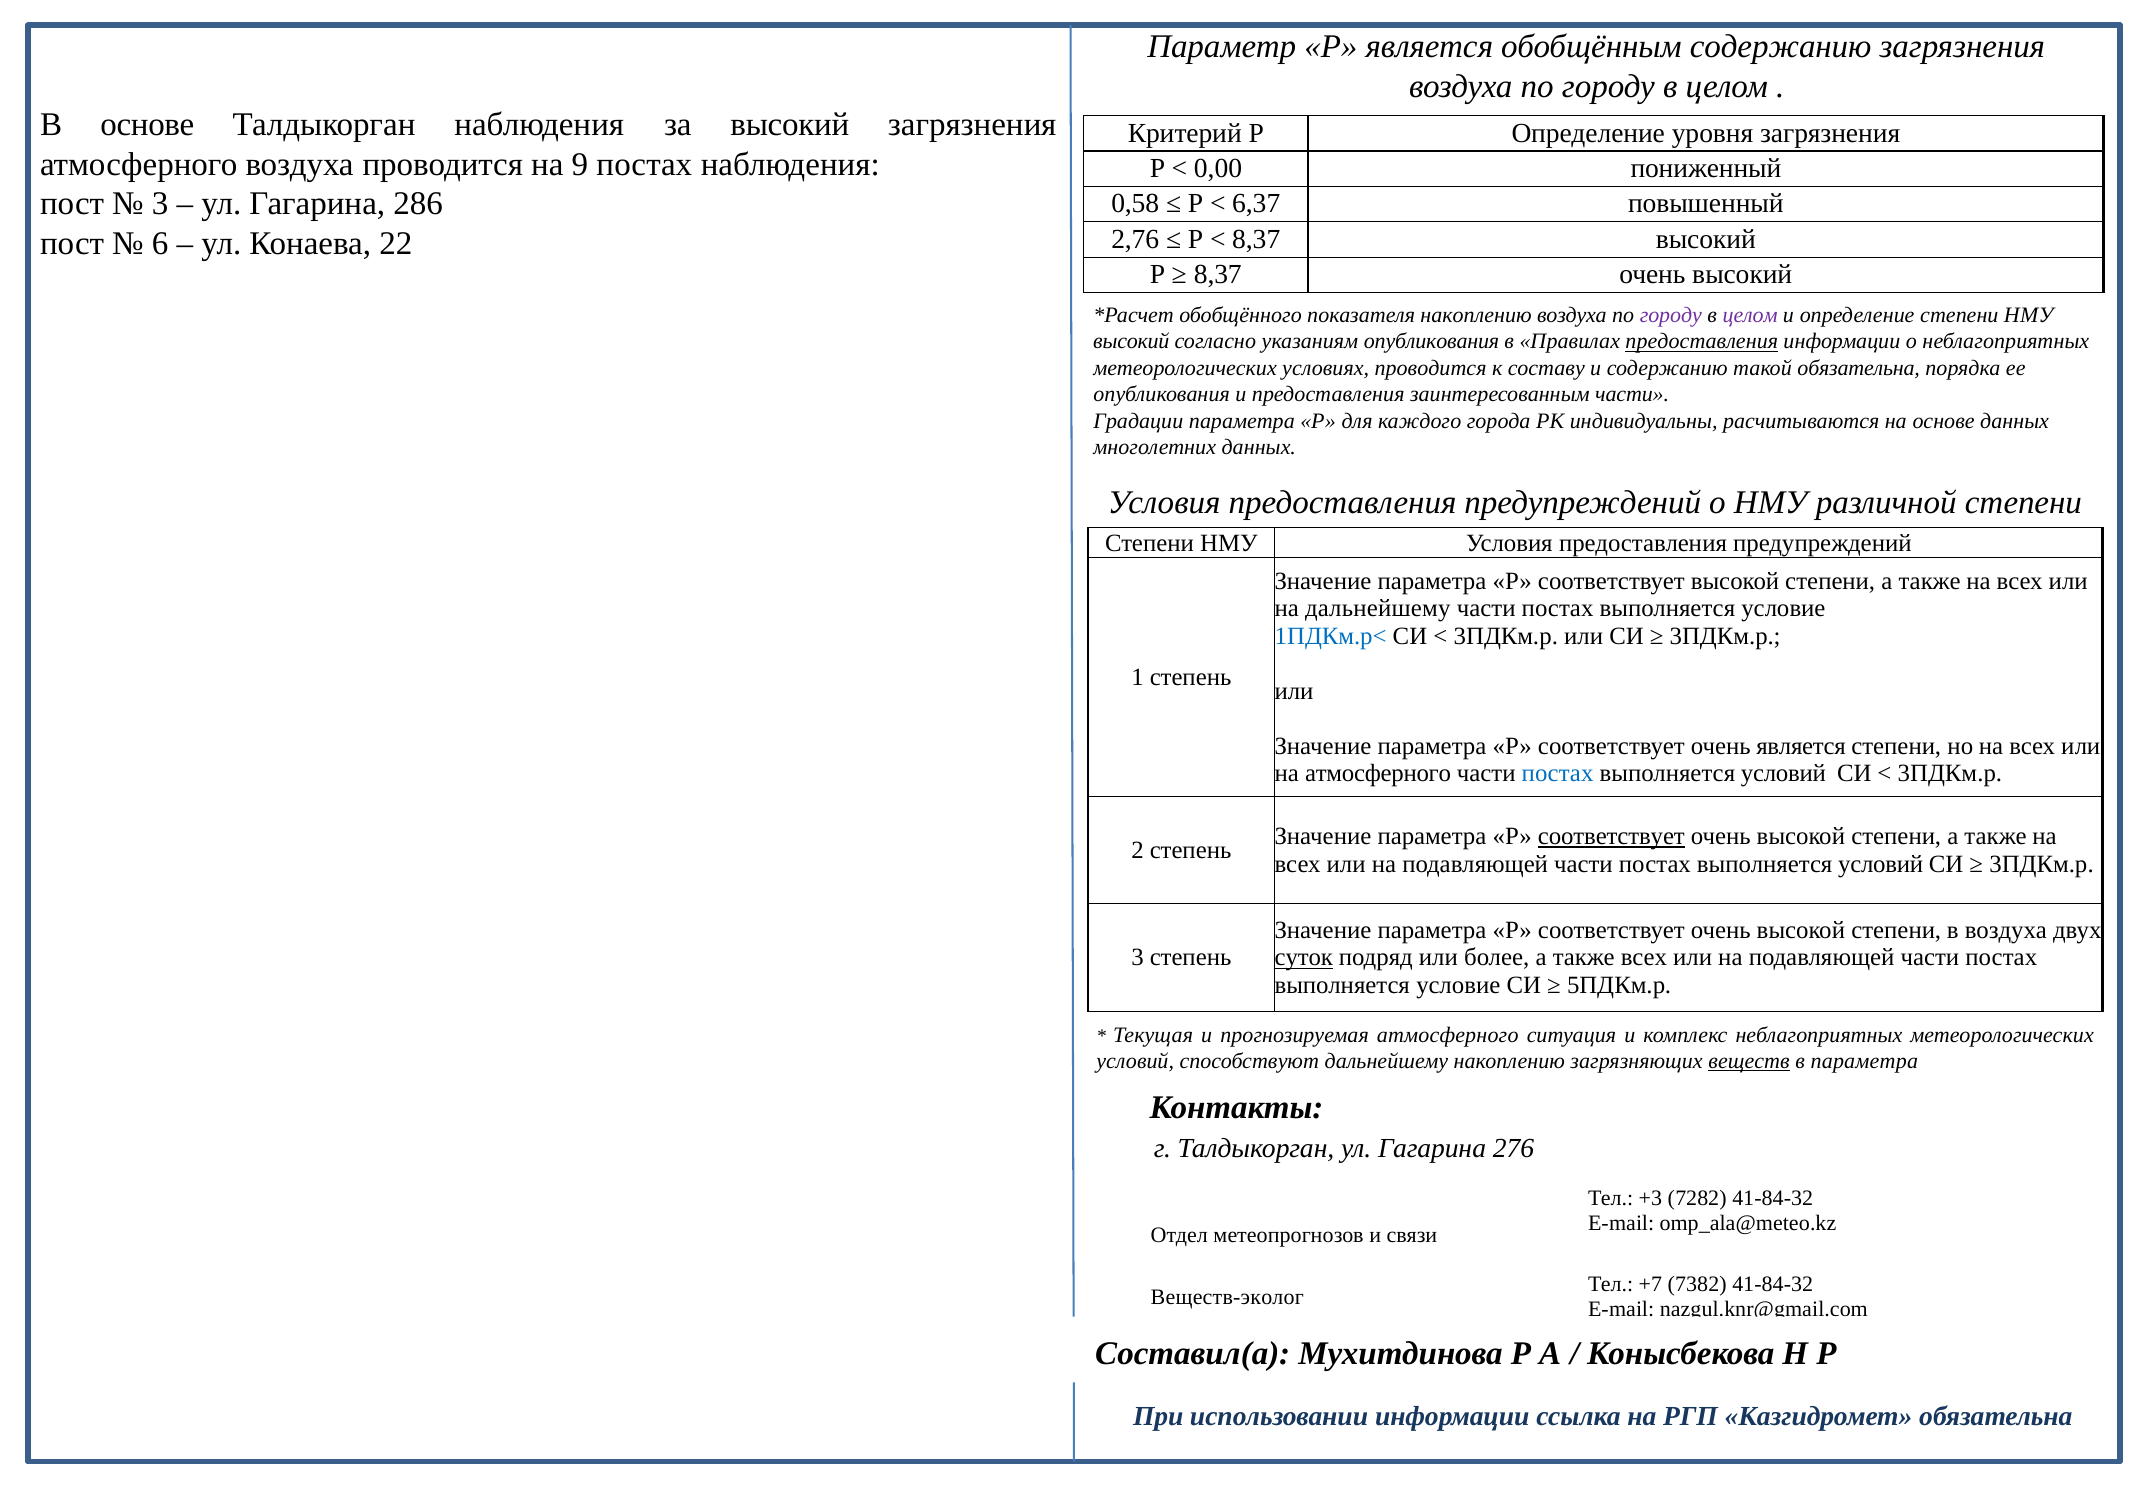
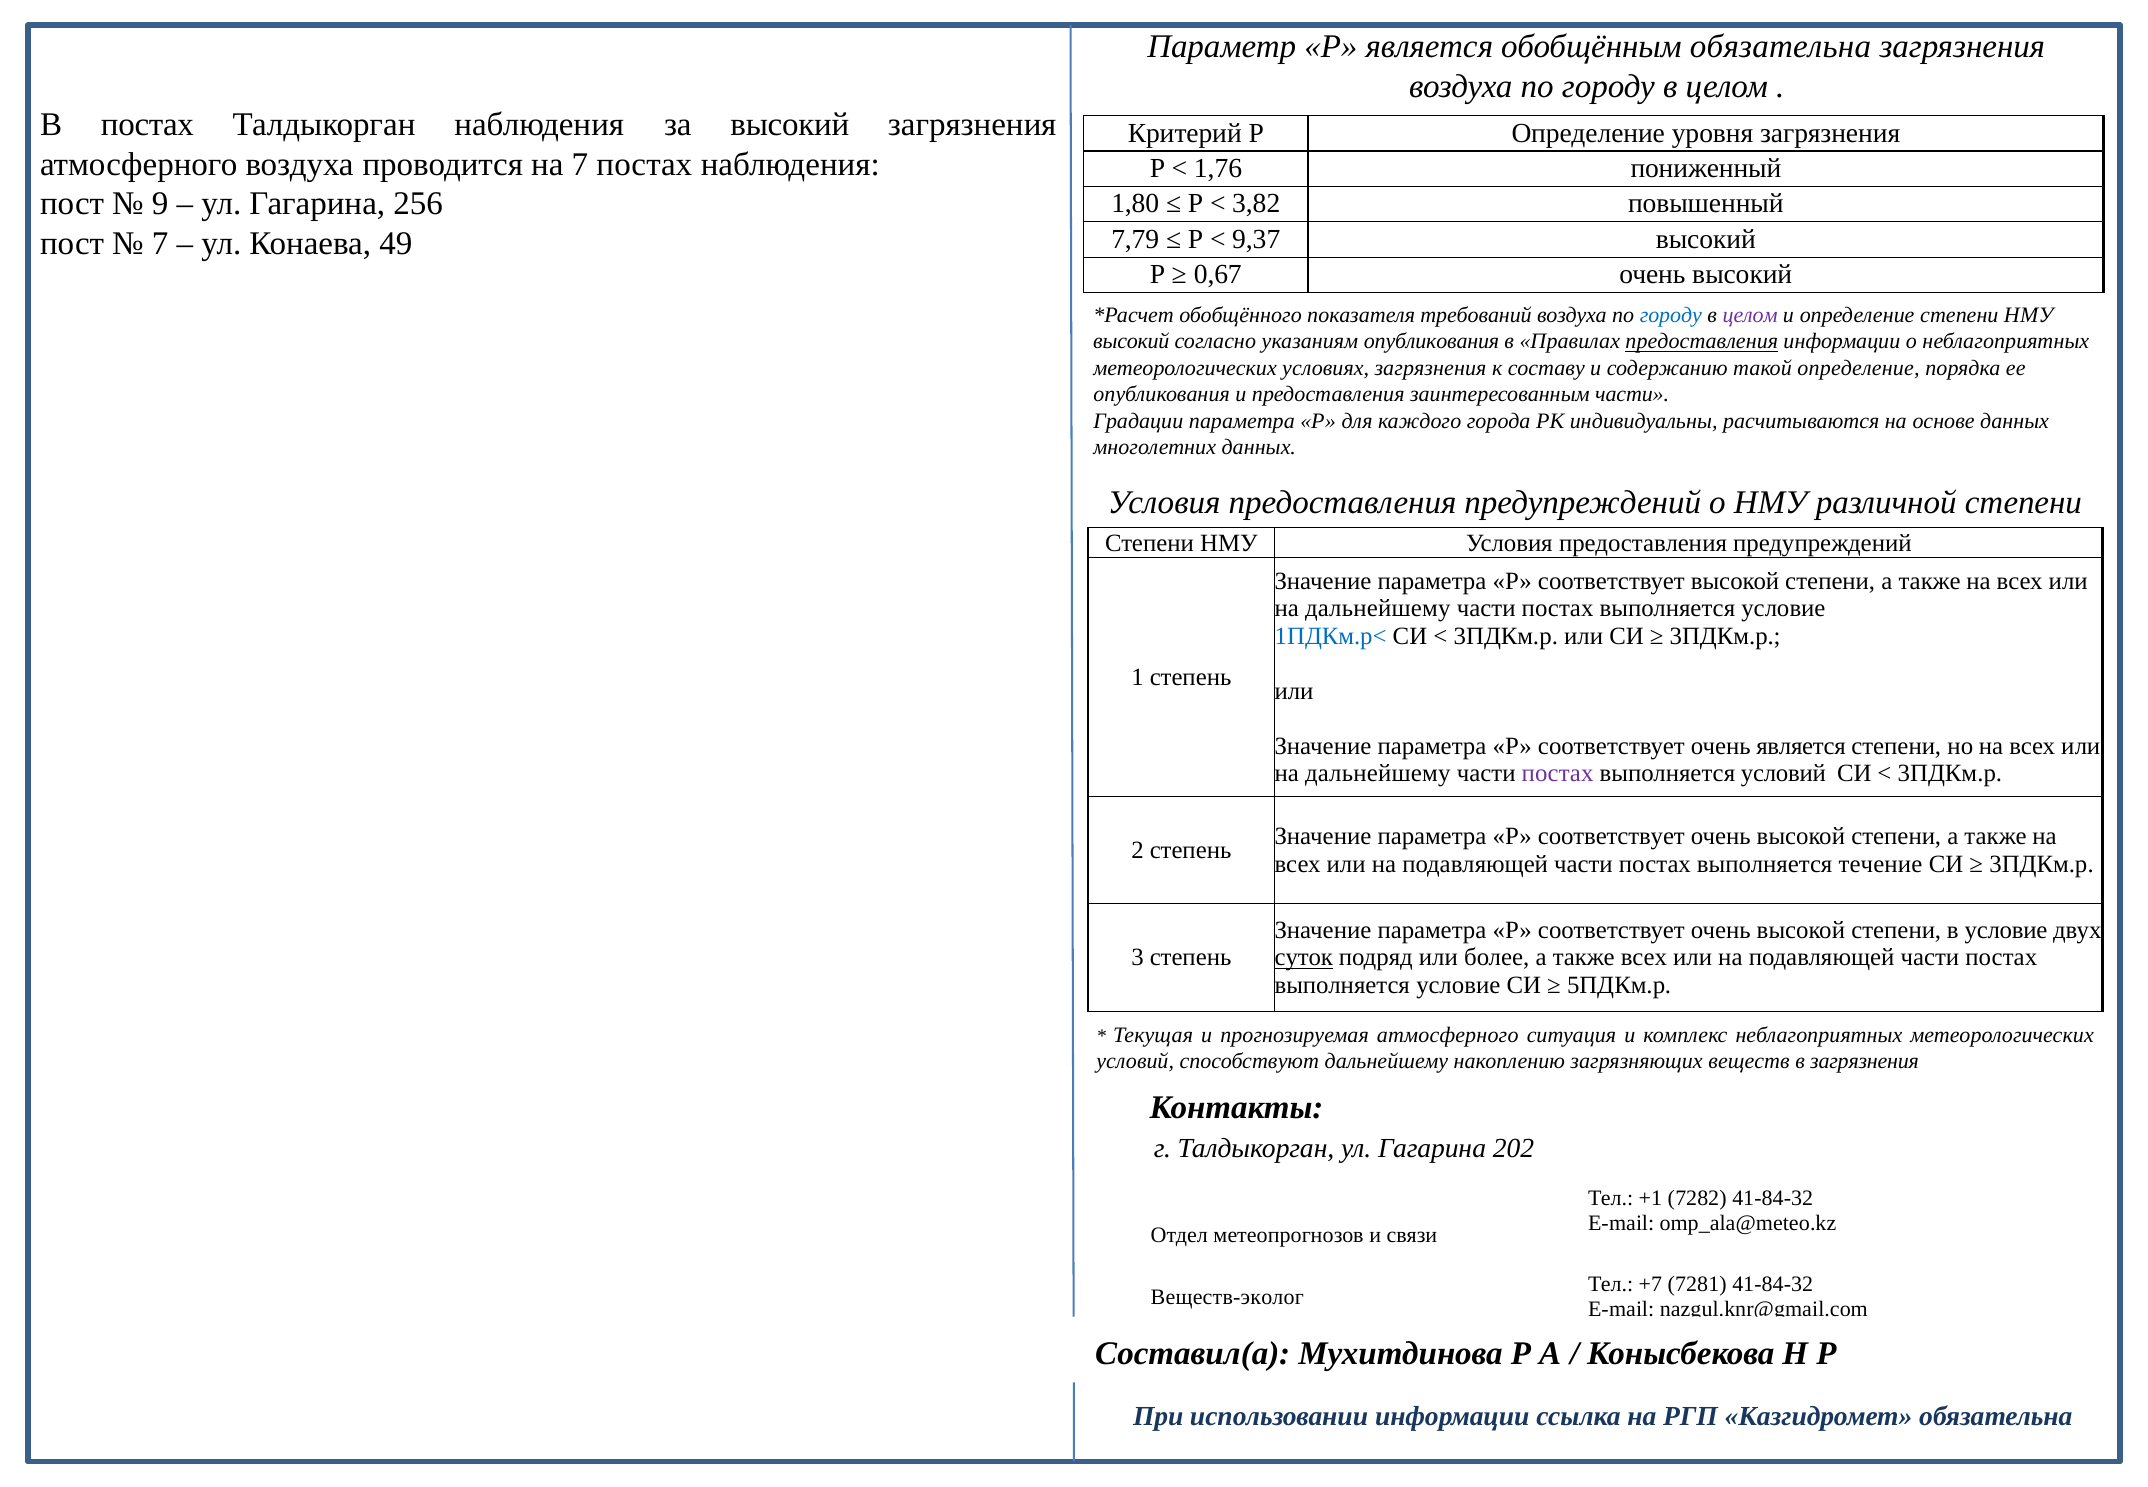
обобщённым содержанию: содержанию -> обязательна (1781, 47)
В основе: основе -> постах (147, 125)
на 9: 9 -> 7 (580, 164)
0,00: 0,00 -> 1,76 (1218, 168)
3: 3 -> 9 (160, 204)
286: 286 -> 256 (418, 204)
0,58: 0,58 -> 1,80 (1135, 204)
6,37: 6,37 -> 3,82 (1256, 204)
2,76: 2,76 -> 7,79 (1135, 239)
8,37: 8,37 -> 9,37 (1256, 239)
6: 6 -> 7 (160, 244)
22: 22 -> 49 (396, 244)
8,37: 8,37 -> 0,67 (1218, 275)
показателя накоплению: накоплению -> требований (1476, 315)
городу colour: purple -> blue (1671, 315)
условиях проводится: проводится -> загрязнения (1430, 368)
такой обязательна: обязательна -> определение (1859, 368)
атмосферного: атмосферного -> дальнейшему (1378, 773)
постах colour: blue -> purple (1558, 773)
соответствует underline: present -> none (1611, 837)
условий: условий -> течение (1880, 864)
в воздуха: воздуха -> условие (2006, 930)
веществ underline: present -> none (1749, 1061)
в параметра: параметра -> загрязнения (1865, 1061)
276: 276 -> 202 (1513, 1149)
+3: +3 -> +1 (1650, 1199)
7382: 7382 -> 7281 (1697, 1285)
